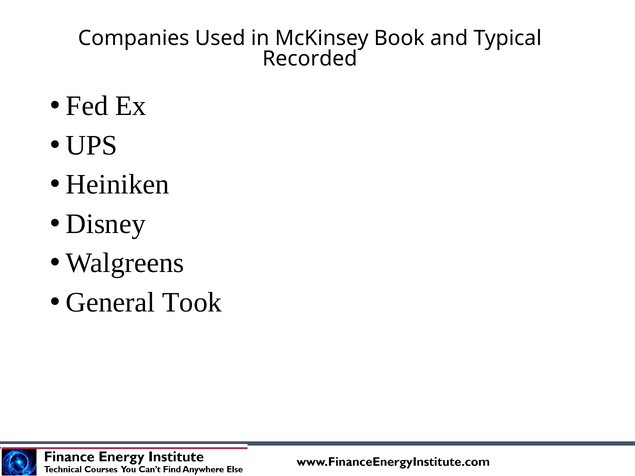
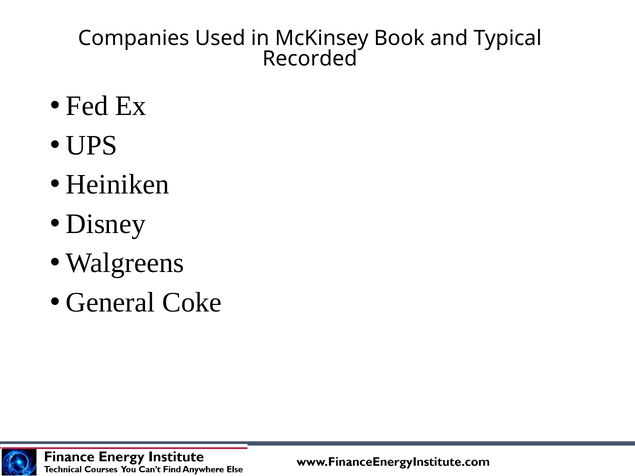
Took: Took -> Coke (192, 303)
